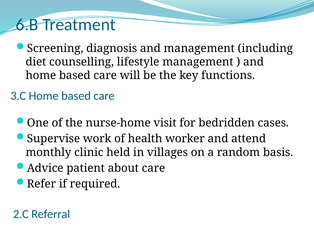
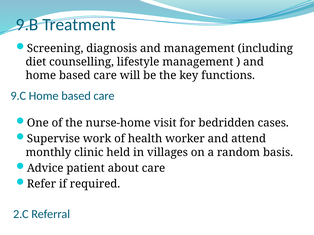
6.B: 6.B -> 9.B (27, 25)
3.C: 3.C -> 9.C (18, 96)
